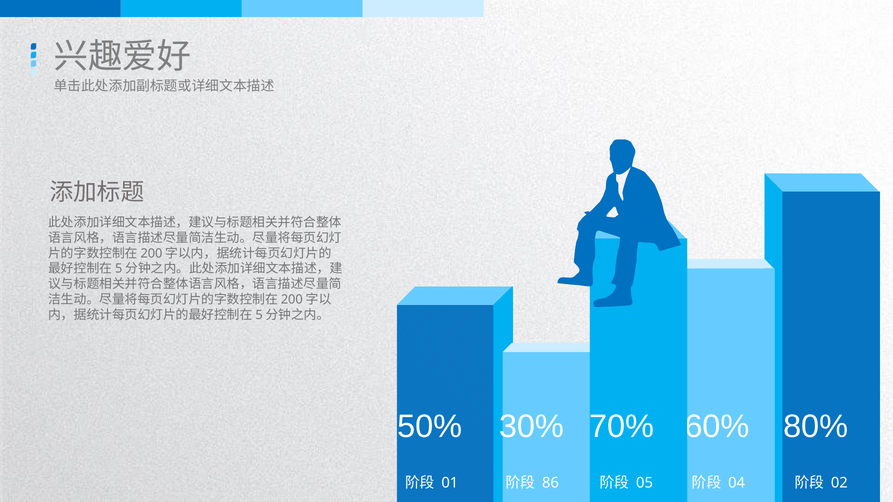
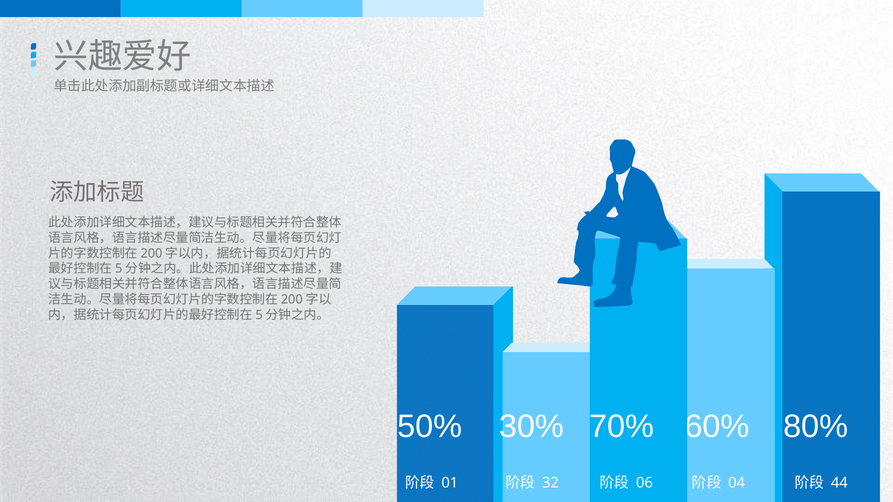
86: 86 -> 32 (550, 483)
05: 05 -> 06 (645, 483)
02: 02 -> 44 (839, 483)
